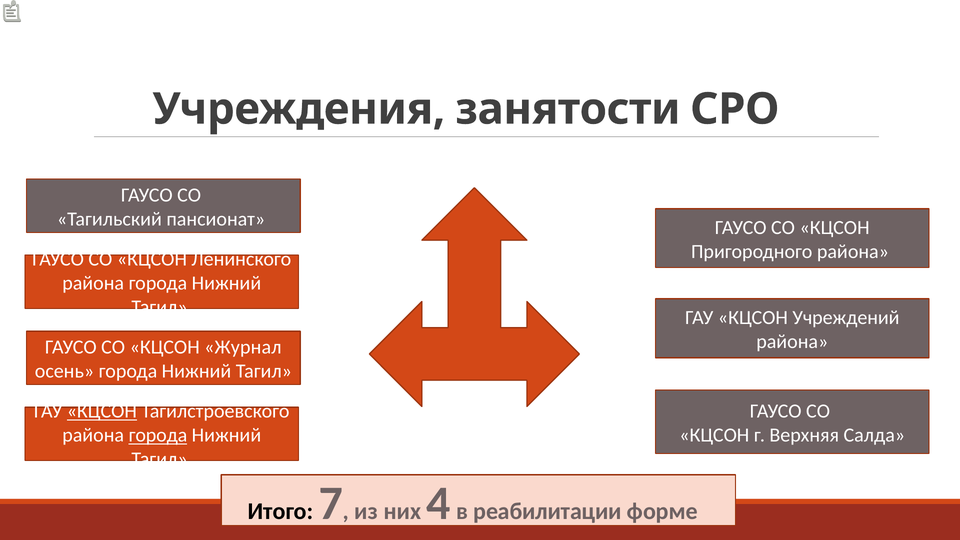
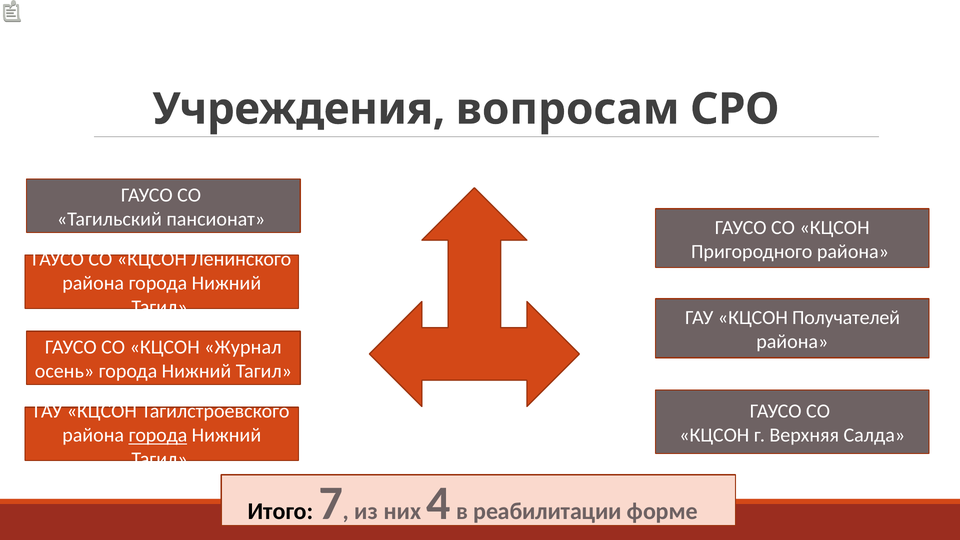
занятости: занятости -> вопросам (568, 109)
Учреждений: Учреждений -> Получателей (846, 318)
КЦСОН underline: present -> none (102, 411)
